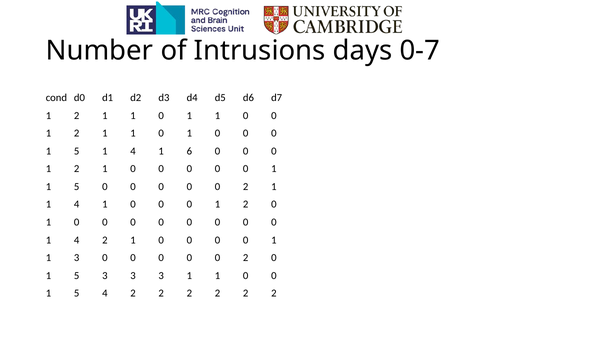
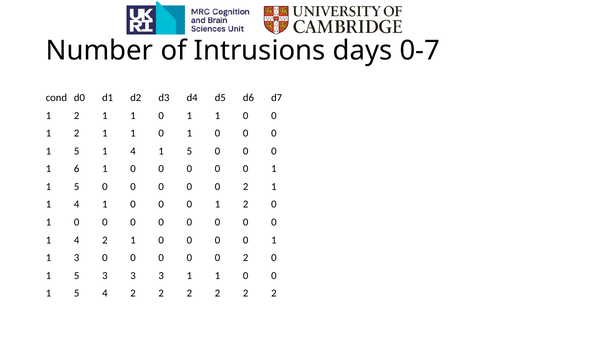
4 1 6: 6 -> 5 (189, 151)
2: 2 -> 6 (77, 169)
